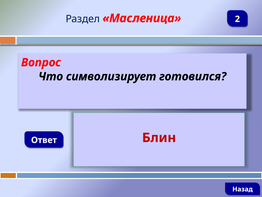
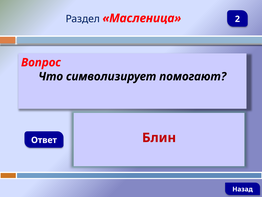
готовился: готовился -> помогают (193, 76)
